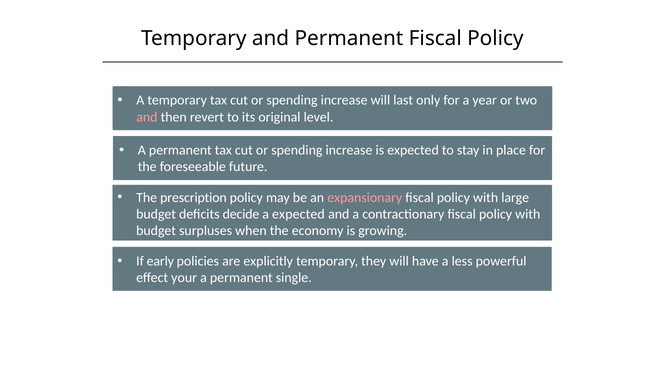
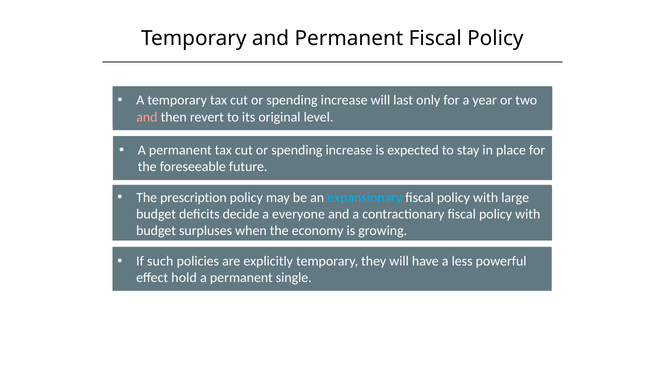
expansionary colour: pink -> light blue (365, 198)
a expected: expected -> everyone (298, 214)
early: early -> such (160, 261)
your: your -> hold (184, 278)
